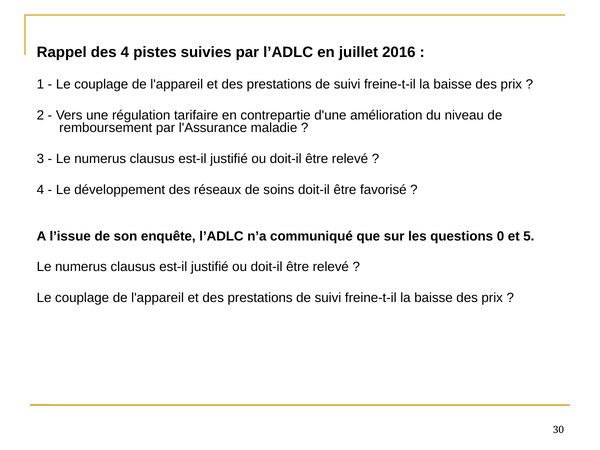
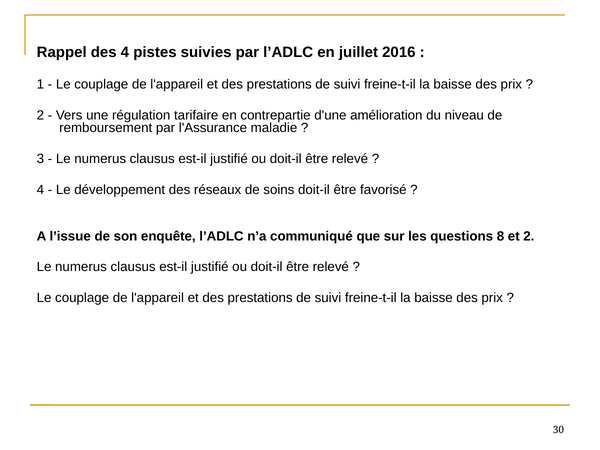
0: 0 -> 8 (500, 236)
et 5: 5 -> 2 (529, 236)
